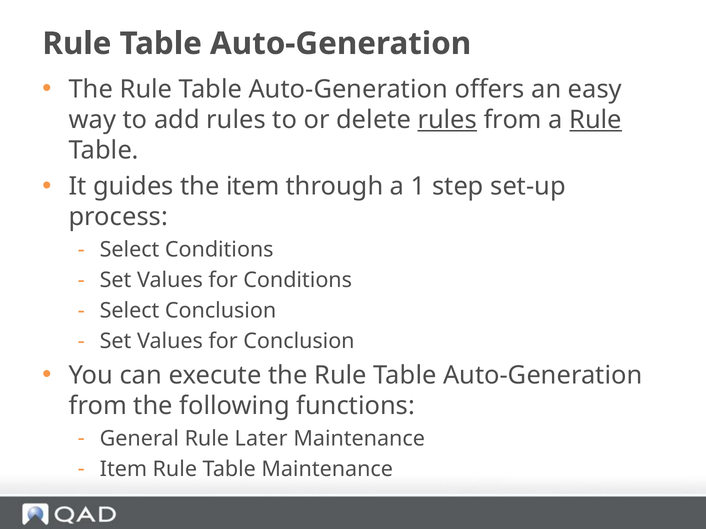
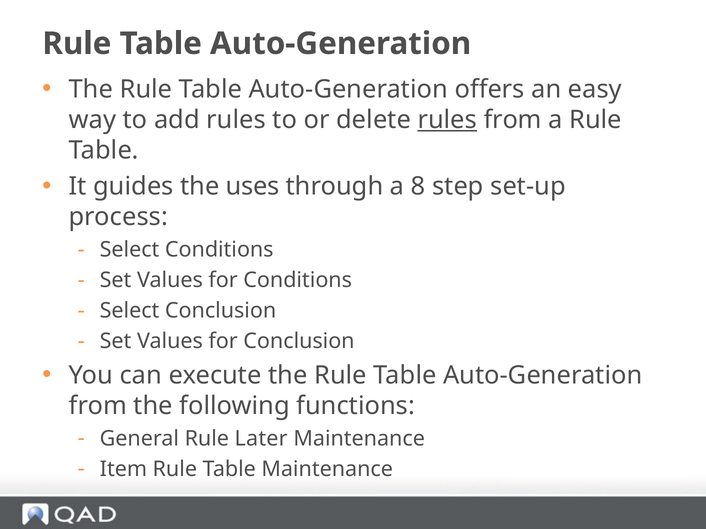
Rule underline: present -> none (596, 120)
the item: item -> uses (253, 187)
1: 1 -> 8 (418, 187)
